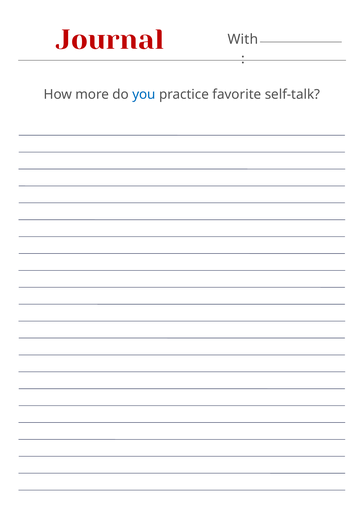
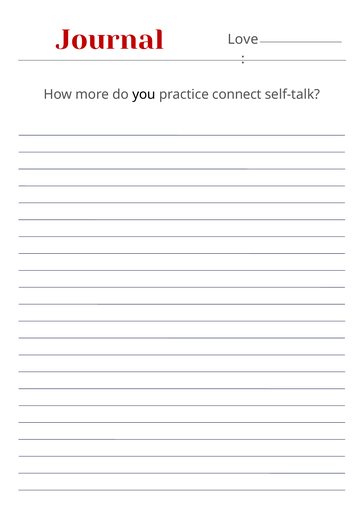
With: With -> Love (243, 39)
you colour: blue -> black (144, 94)
favorite: favorite -> connect (237, 94)
